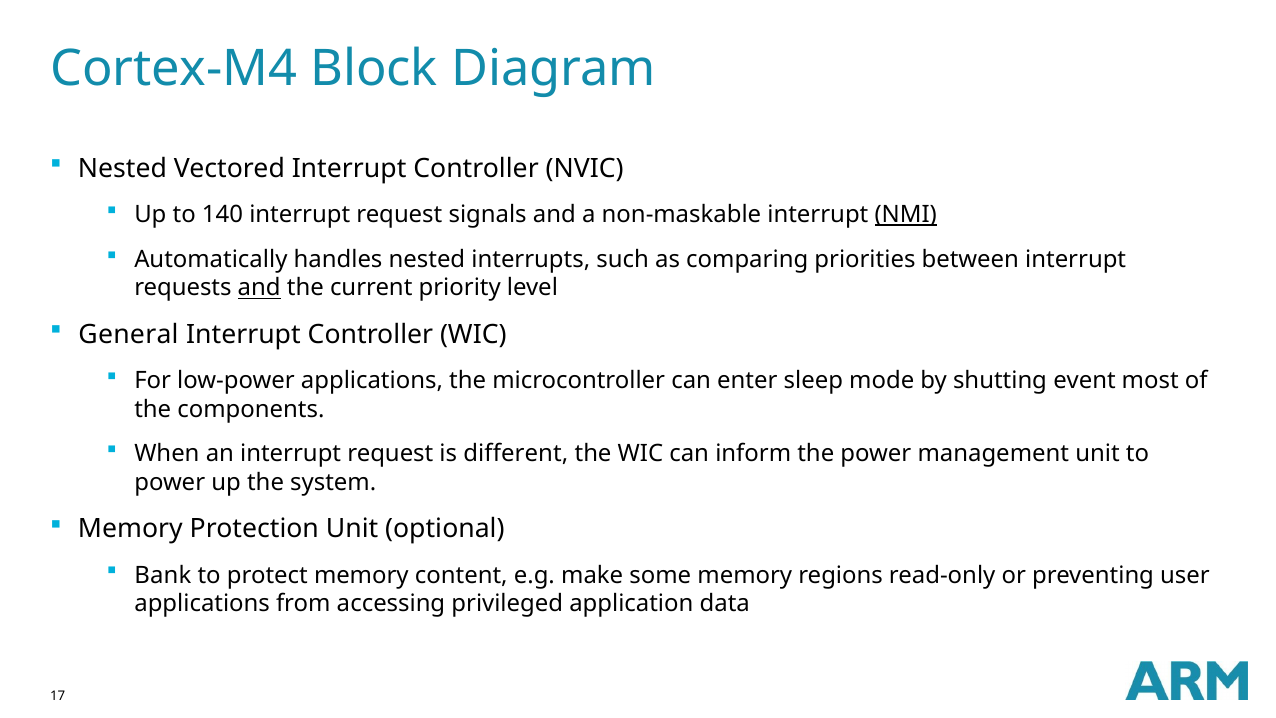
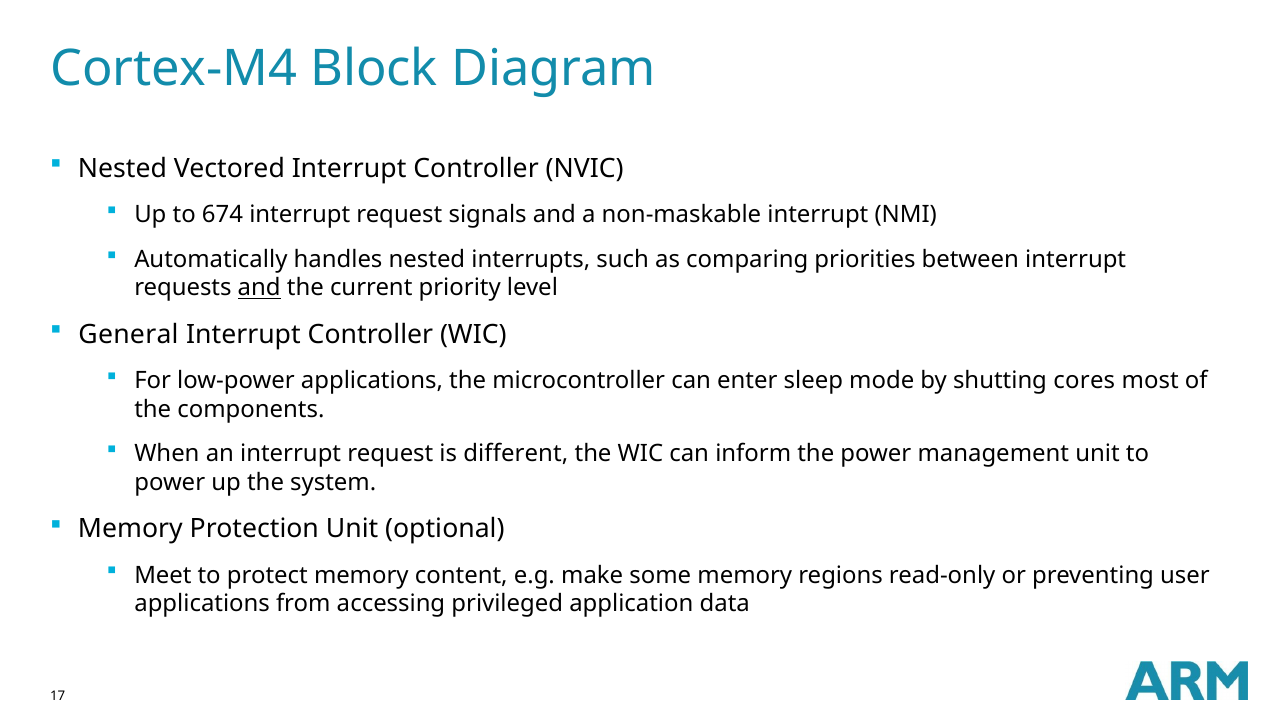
140: 140 -> 674 (223, 215)
NMI underline: present -> none (906, 215)
event: event -> cores (1084, 381)
Bank: Bank -> Meet (163, 575)
